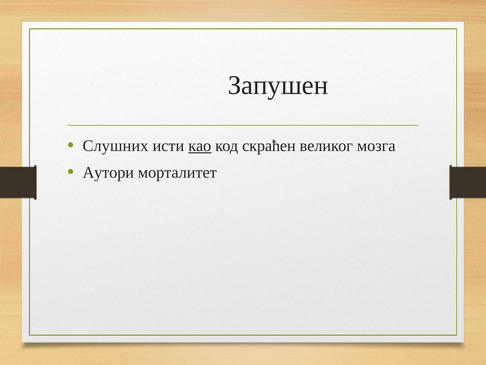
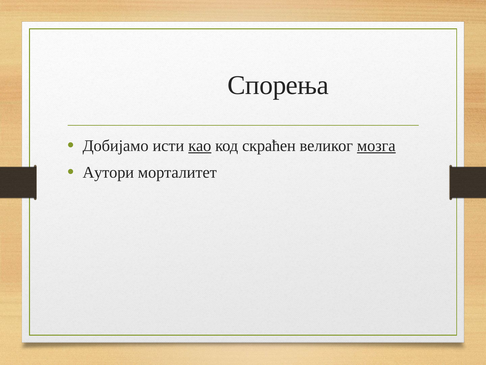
Запушен: Запушен -> Спорења (278, 85)
Слушних: Слушних -> Добијамо (116, 146)
мозга underline: none -> present (376, 146)
